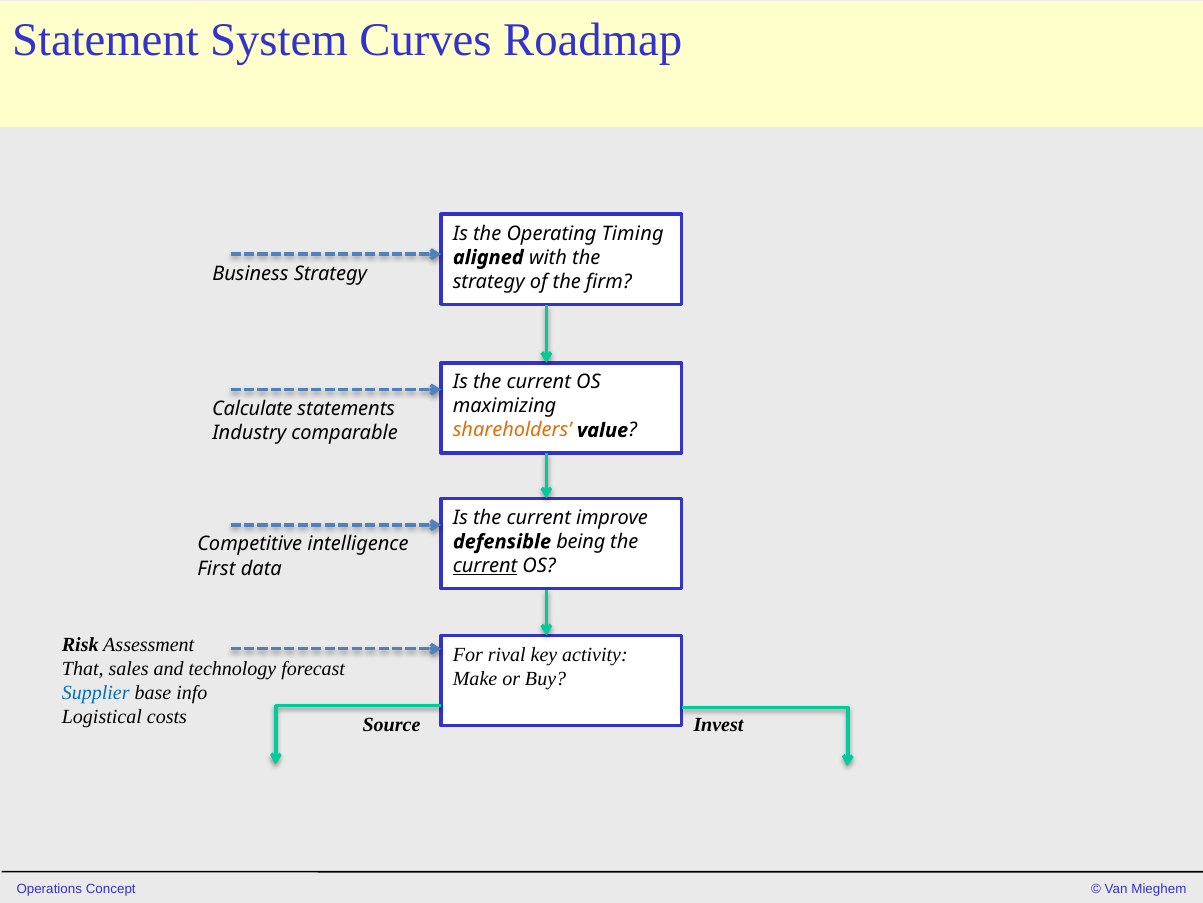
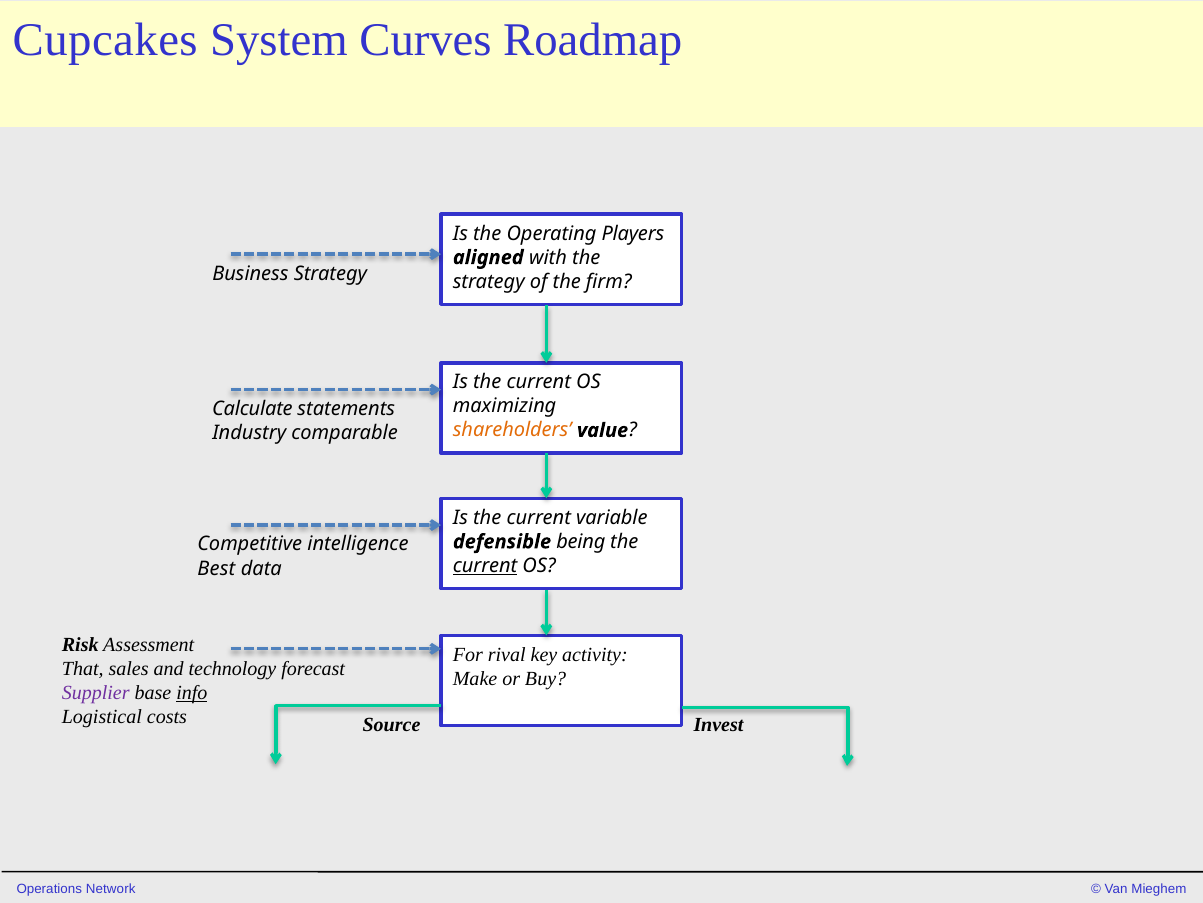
Statement: Statement -> Cupcakes (105, 40)
Timing: Timing -> Players (633, 233)
improve: improve -> variable (612, 517)
First: First -> Best (216, 568)
Supplier colour: blue -> purple (96, 692)
info underline: none -> present (192, 692)
Concept: Concept -> Network (111, 888)
